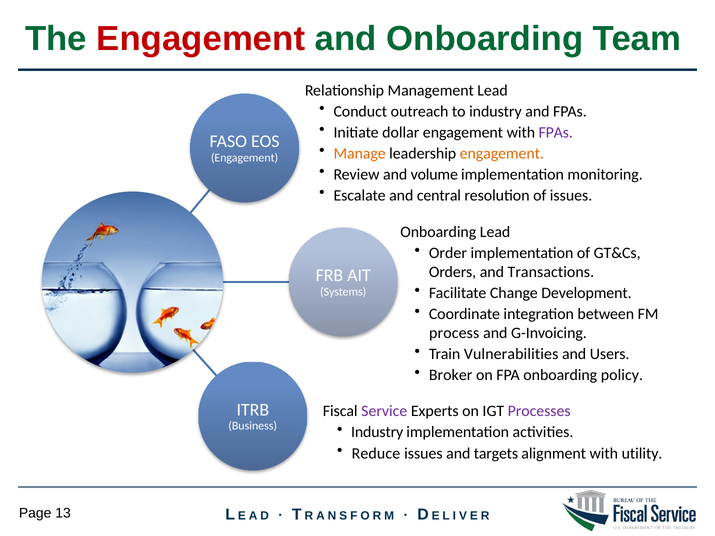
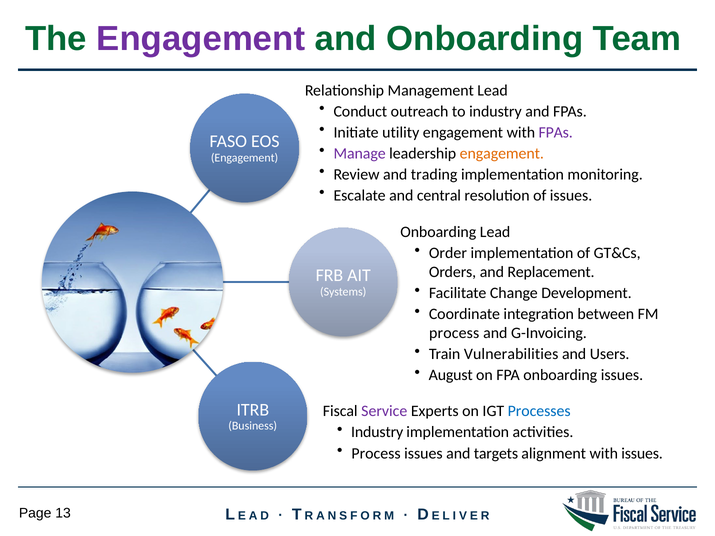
Engagement colour: red -> purple (201, 39)
dollar: dollar -> utility (401, 132)
Manage colour: orange -> purple (360, 153)
volume: volume -> trading (434, 174)
Transactions: Transactions -> Replacement (551, 272)
Broker: Broker -> August (451, 375)
onboarding policy: policy -> issues (622, 375)
Processes colour: purple -> blue (539, 411)
Reduce: Reduce -> Process (376, 453)
with utility: utility -> issues (642, 453)
